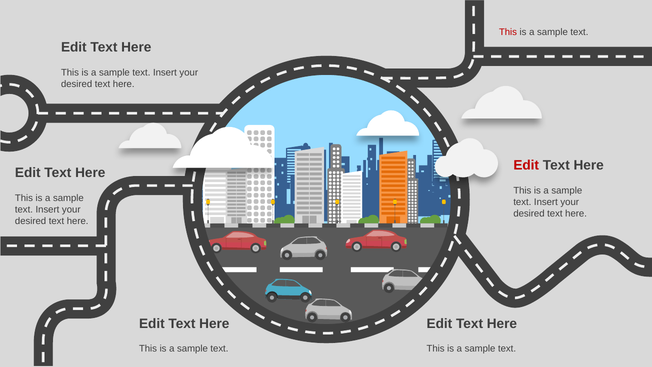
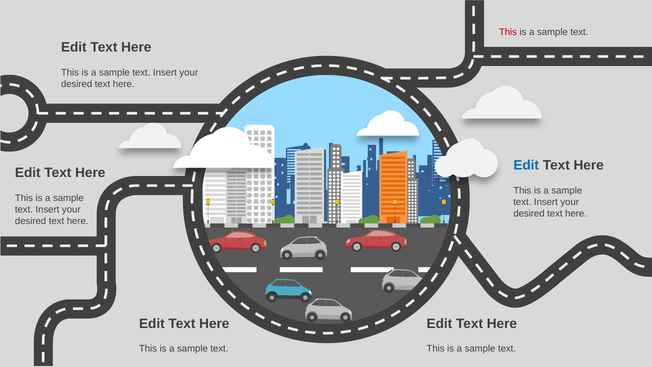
Edit colour: red -> blue (526, 165)
